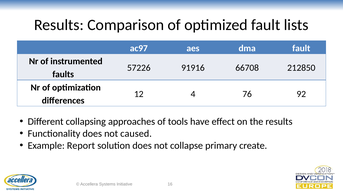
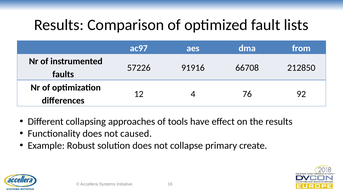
dma fault: fault -> from (301, 48)
Report: Report -> Robust (81, 146)
